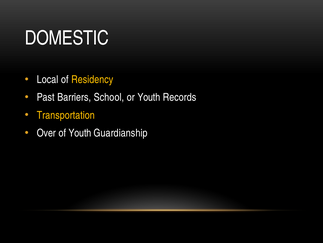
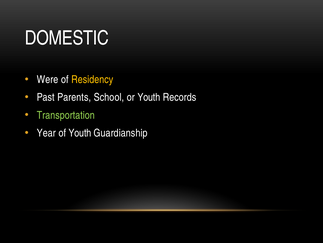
Local: Local -> Were (48, 79)
Barriers: Barriers -> Parents (74, 97)
Transportation colour: yellow -> light green (66, 115)
Over: Over -> Year (46, 133)
